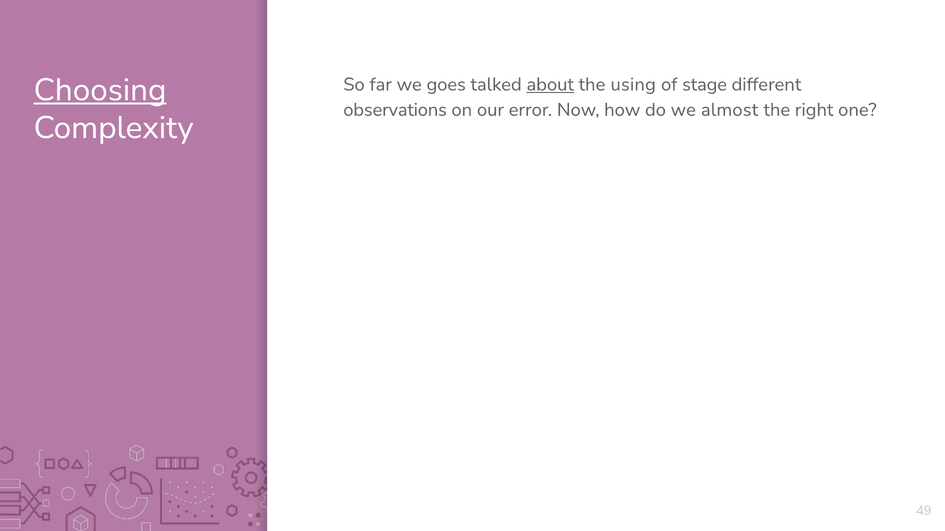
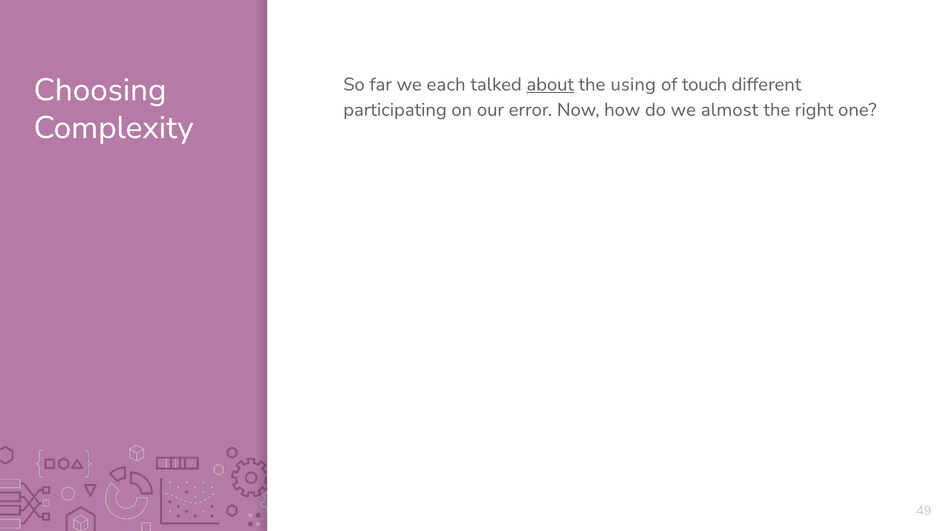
goes: goes -> each (446, 85)
stage: stage -> touch (705, 85)
Choosing underline: present -> none (100, 90)
observations: observations -> participating (395, 110)
